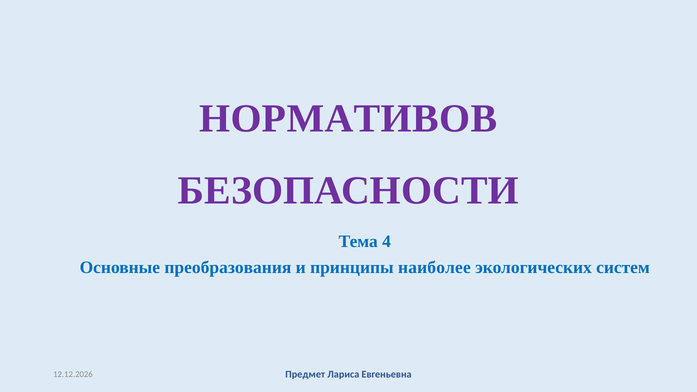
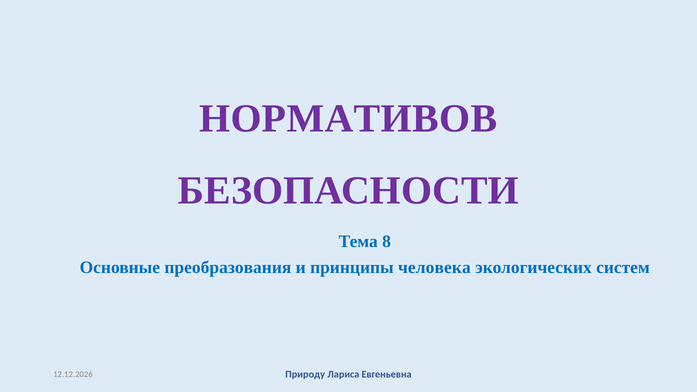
4: 4 -> 8 (387, 241)
наиболее: наиболее -> человека (434, 267)
Предмет: Предмет -> Природу (305, 375)
